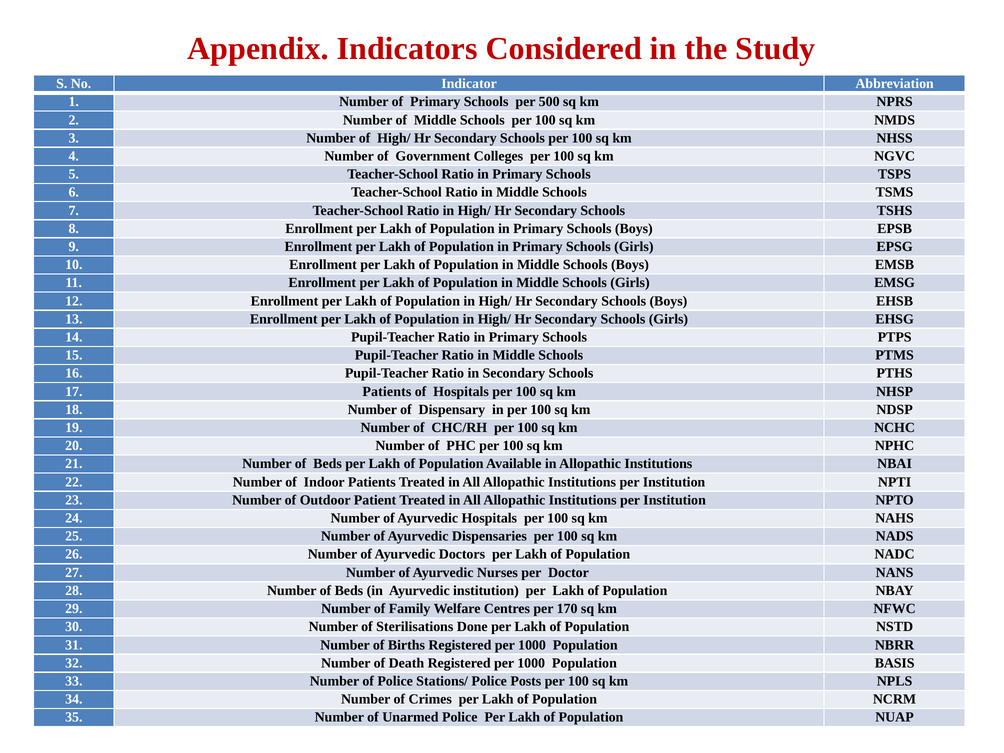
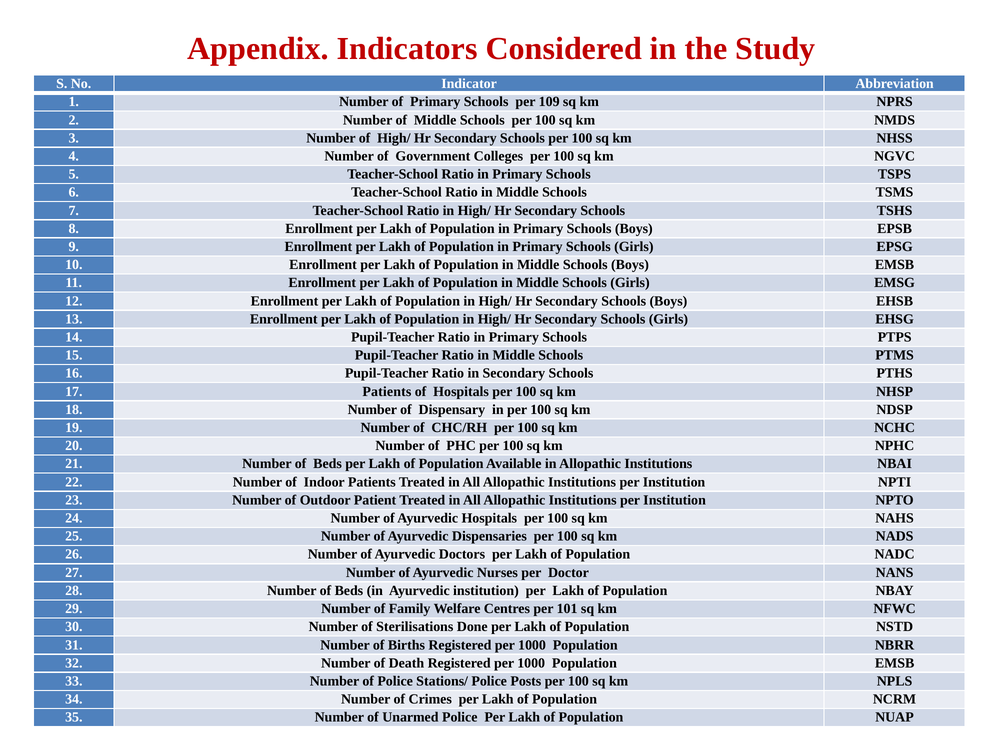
500: 500 -> 109 (549, 102)
170: 170 -> 101 (567, 609)
Population BASIS: BASIS -> EMSB (895, 663)
